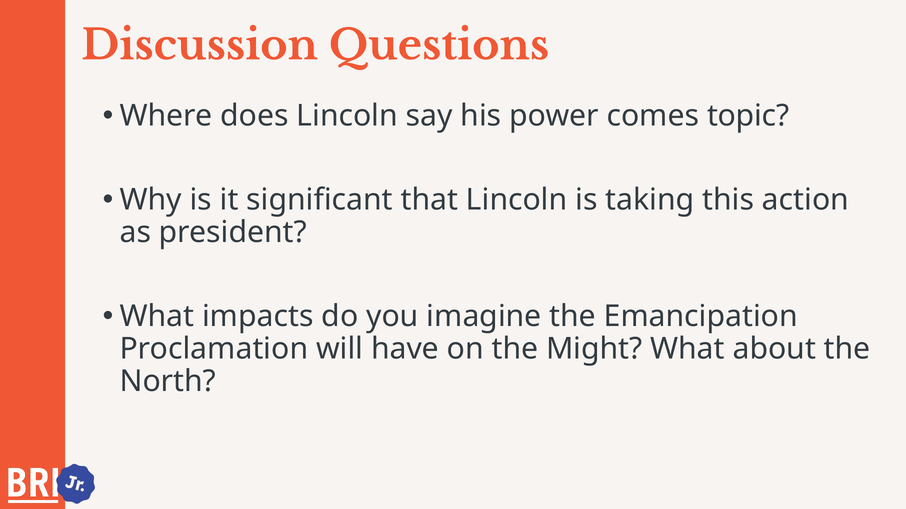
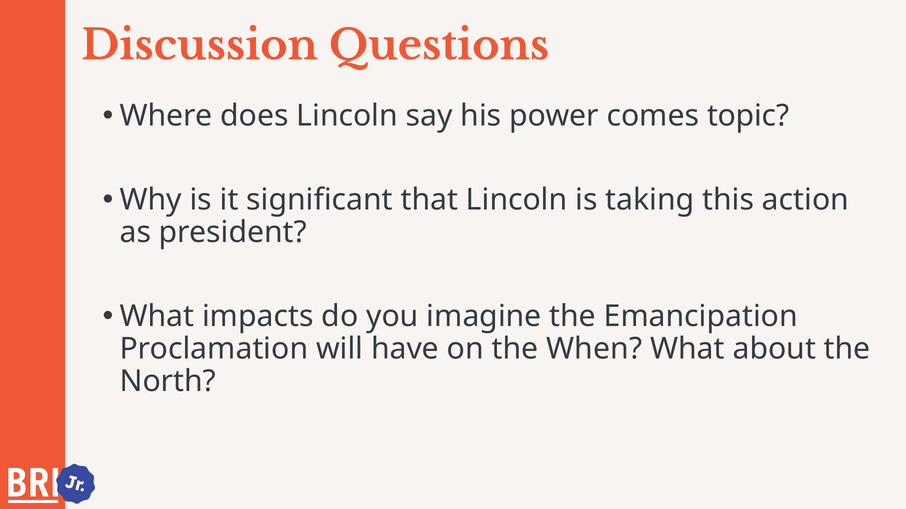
Might: Might -> When (594, 349)
